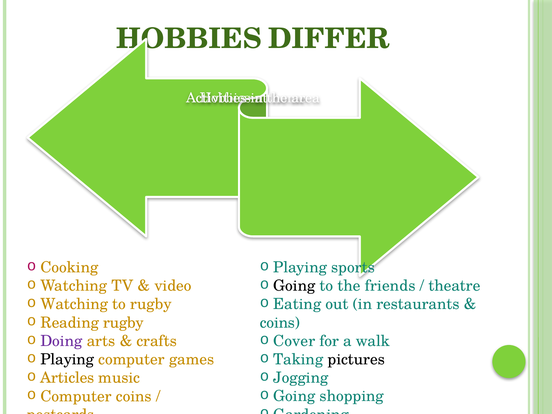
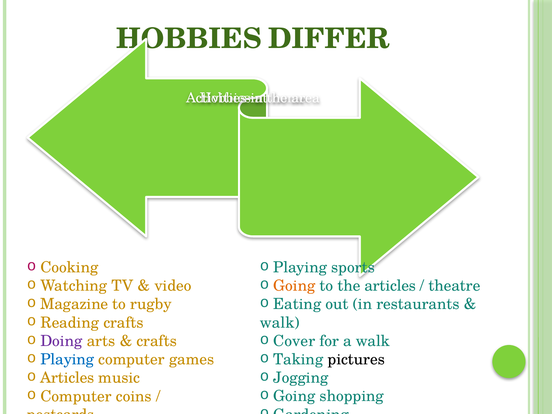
Going colour: black -> orange (294, 286)
the friends: friends -> articles (390, 286)
Watching: Watching -> Magazine (74, 304)
Reading rugby: rugby -> crafts (123, 323)
coins: coins -> walk (280, 323)
Playing colour: black -> blue (67, 359)
